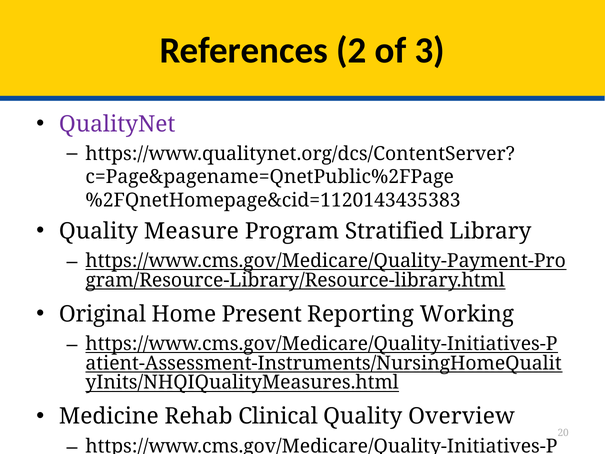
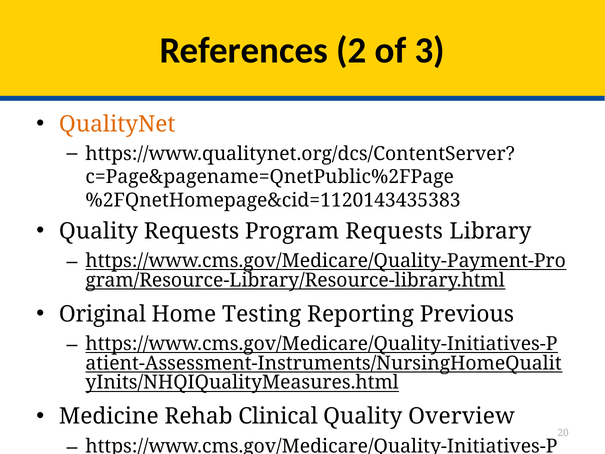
QualityNet colour: purple -> orange (117, 124)
Quality Measure: Measure -> Requests (192, 231)
Program Stratified: Stratified -> Requests (394, 231)
Present: Present -> Testing (262, 314)
Working: Working -> Previous (467, 314)
